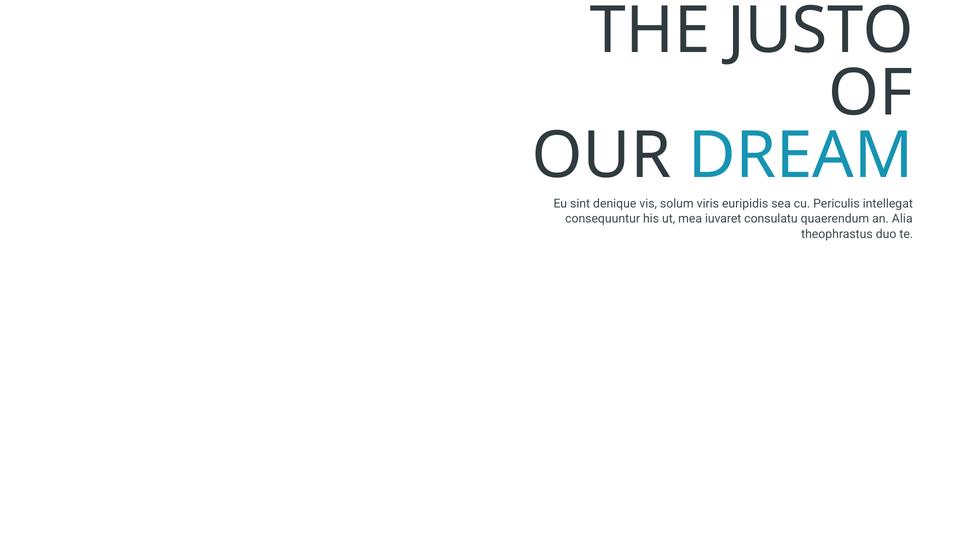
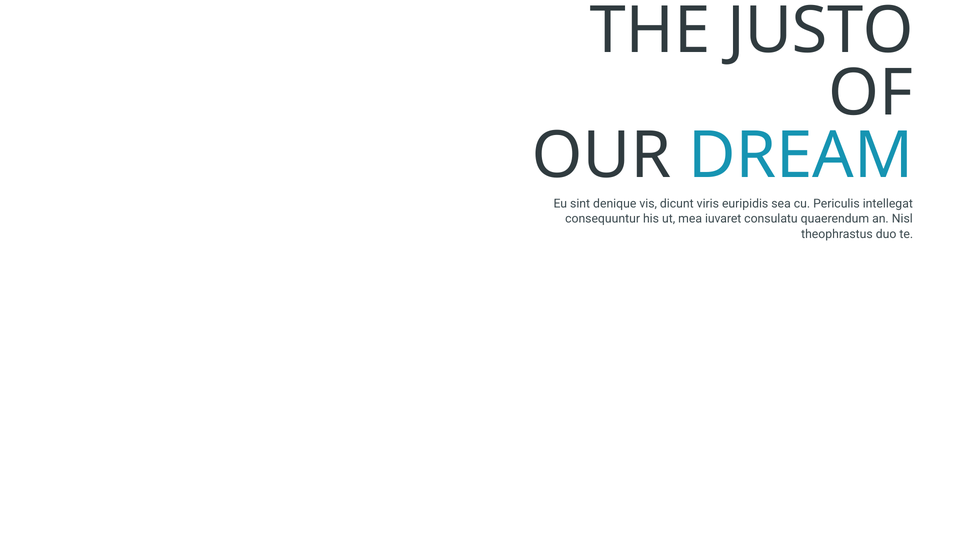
solum: solum -> dicunt (677, 204)
Alia: Alia -> Nisl (902, 219)
